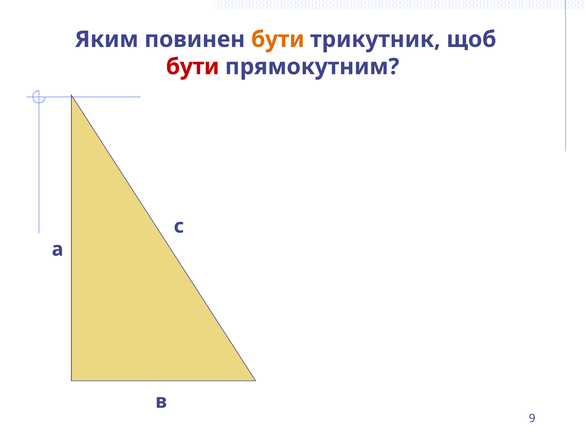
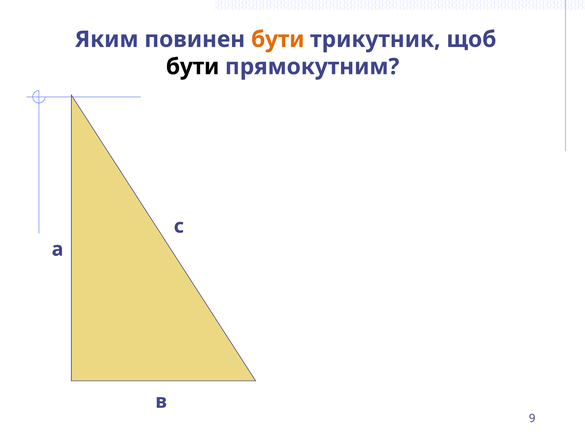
бути colour: red -> black (193, 67)
